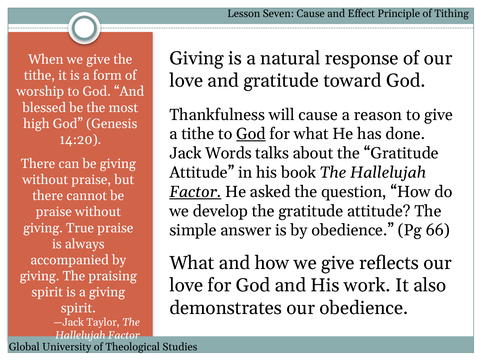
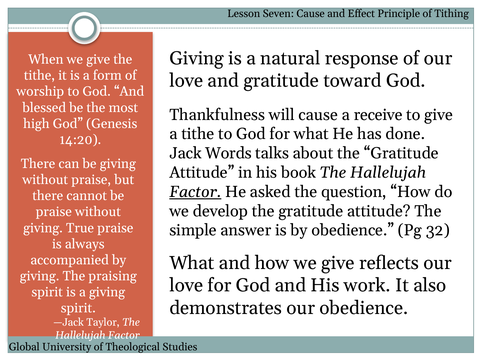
reason: reason -> receive (378, 115)
God underline: present -> none (251, 134)
66: 66 -> 32 (438, 231)
